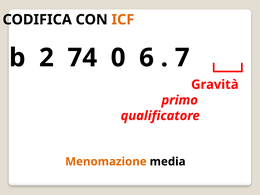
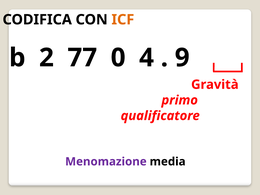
74: 74 -> 77 (82, 58)
6: 6 -> 4 (147, 58)
7: 7 -> 9 (182, 58)
Menomazione colour: orange -> purple (106, 162)
